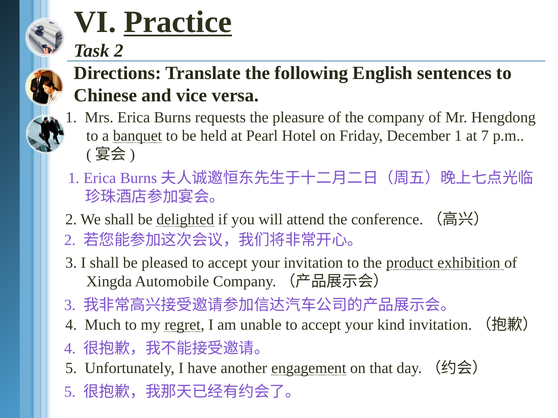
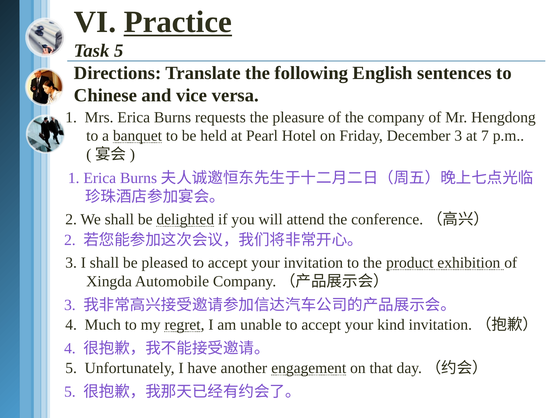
Task 2: 2 -> 5 (119, 51)
December 1: 1 -> 3 (458, 136)
